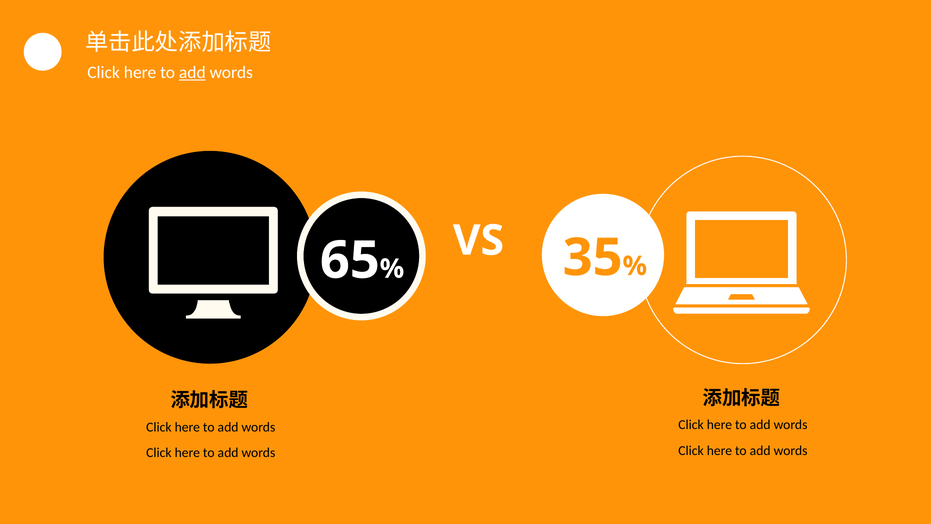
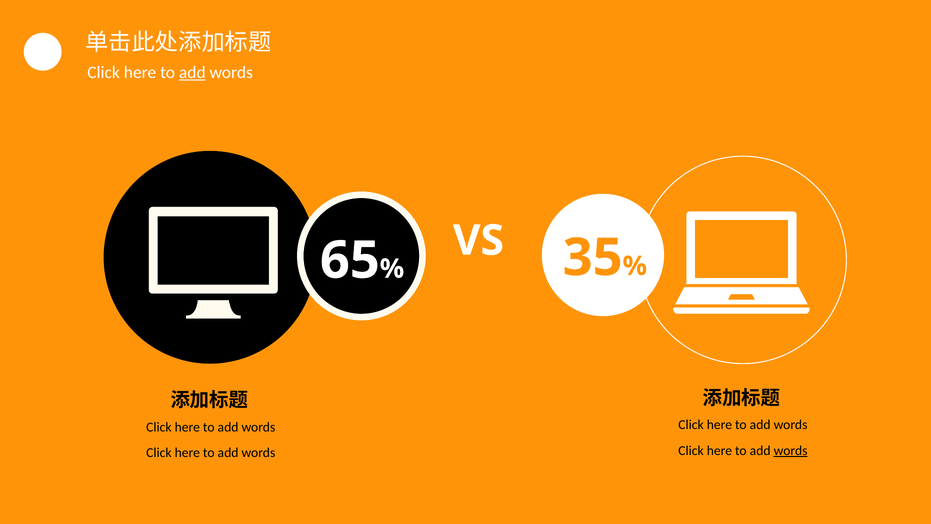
words underline: none -> present (791, 450)
